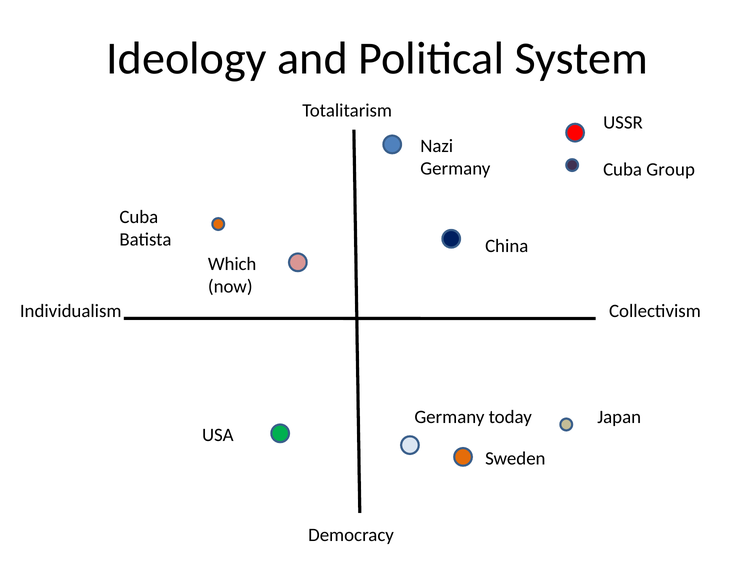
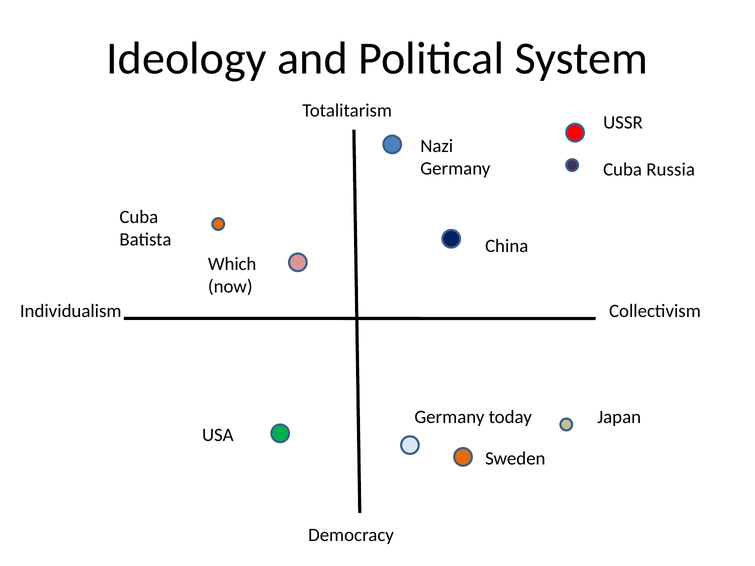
Group: Group -> Russia (671, 170)
